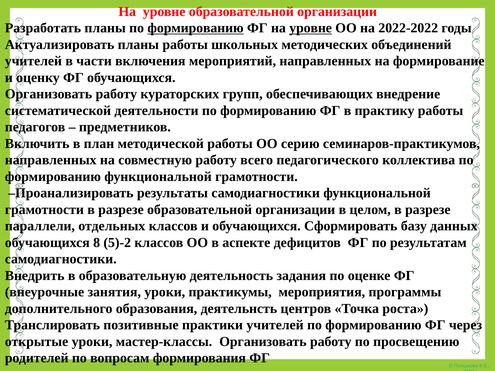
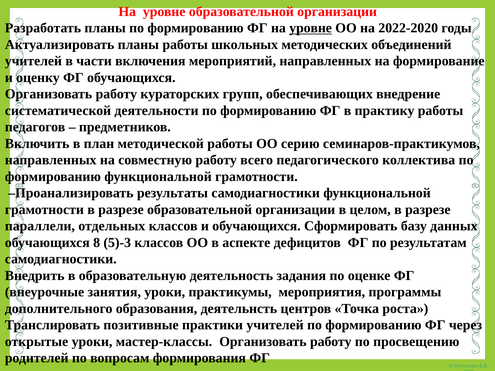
формированию underline: present -> none (196, 28)
2022-2022: 2022-2022 -> 2022-2020 (408, 28)
5)-2: 5)-2 -> 5)-3 (117, 243)
